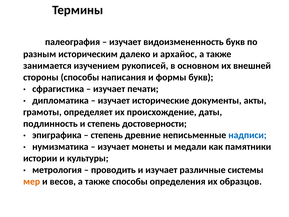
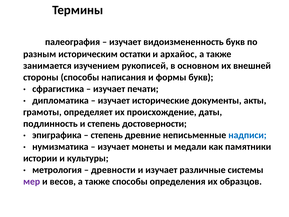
далеко: далеко -> остатки (135, 54)
проводить: проводить -> древности (113, 170)
мер colour: orange -> purple (32, 181)
